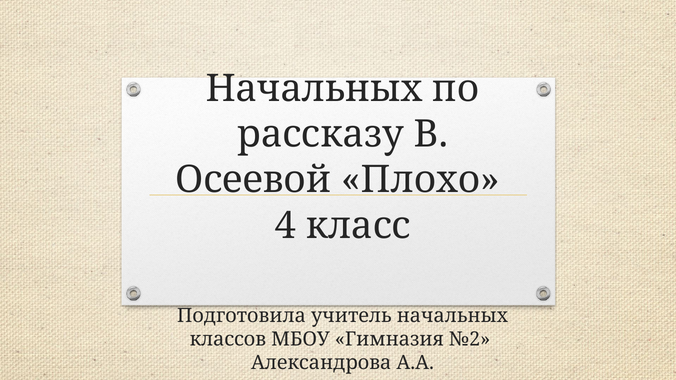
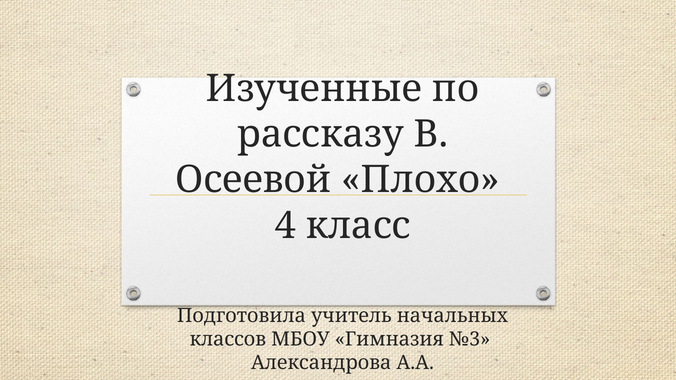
Начальных: Начальных -> Изученные (314, 89)
№2: №2 -> №3 (470, 339)
